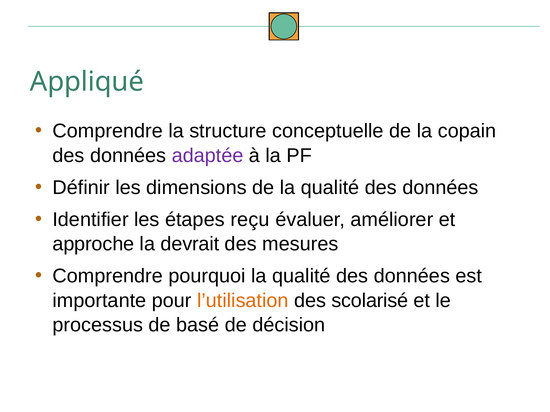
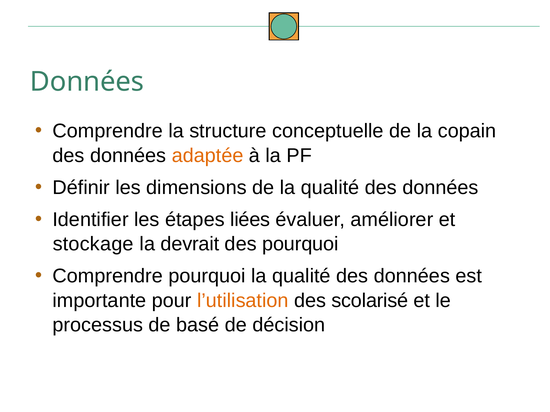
Appliqué: Appliqué -> Données (87, 82)
adaptée colour: purple -> orange (208, 156)
reçu: reçu -> liées (250, 220)
approche: approche -> stockage (93, 244)
des mesures: mesures -> pourquoi (300, 244)
